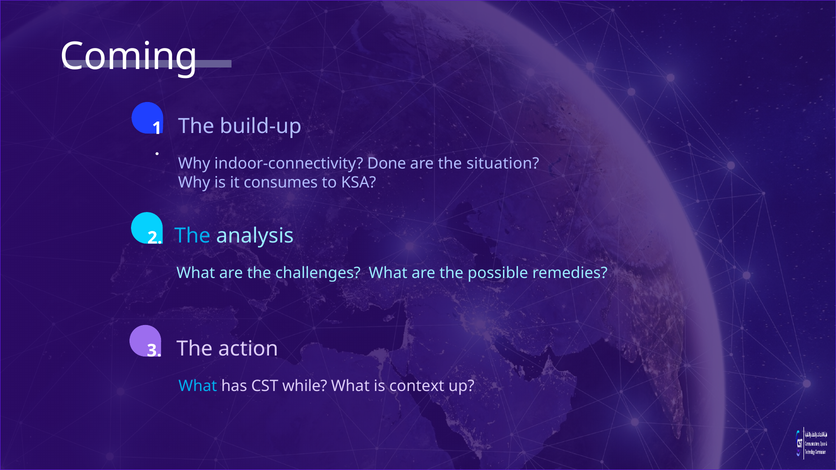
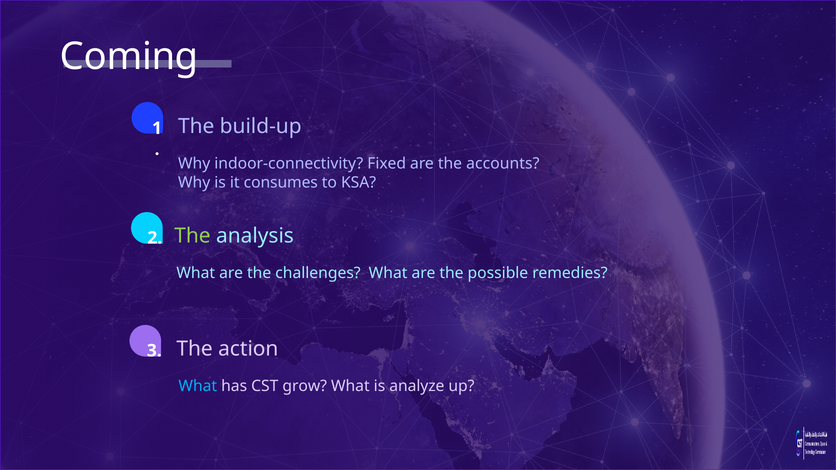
Done: Done -> Fixed (387, 164)
situation: situation -> accounts (503, 164)
The colour: light blue -> light green (193, 236)
while: while -> grow (305, 386)
context: context -> analyze (417, 386)
